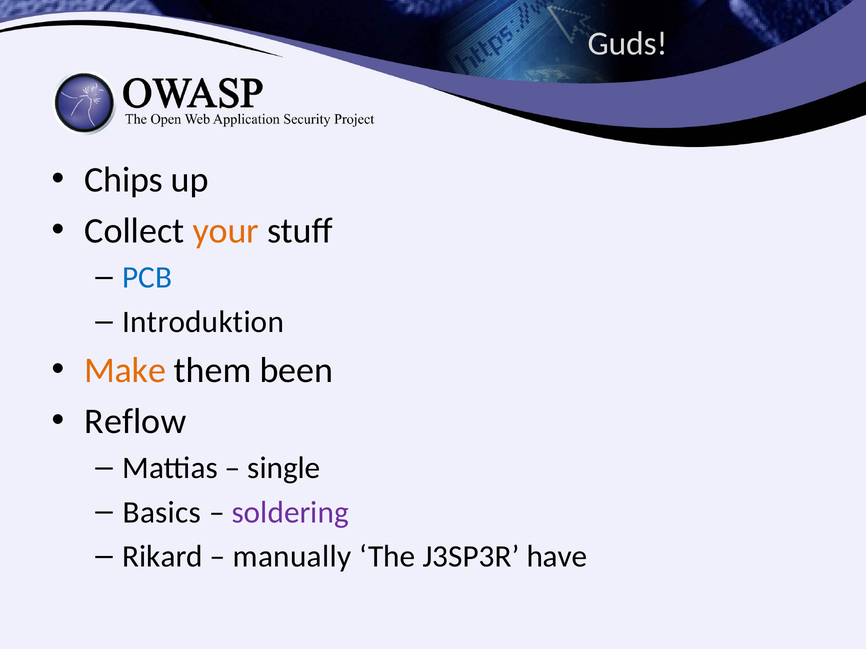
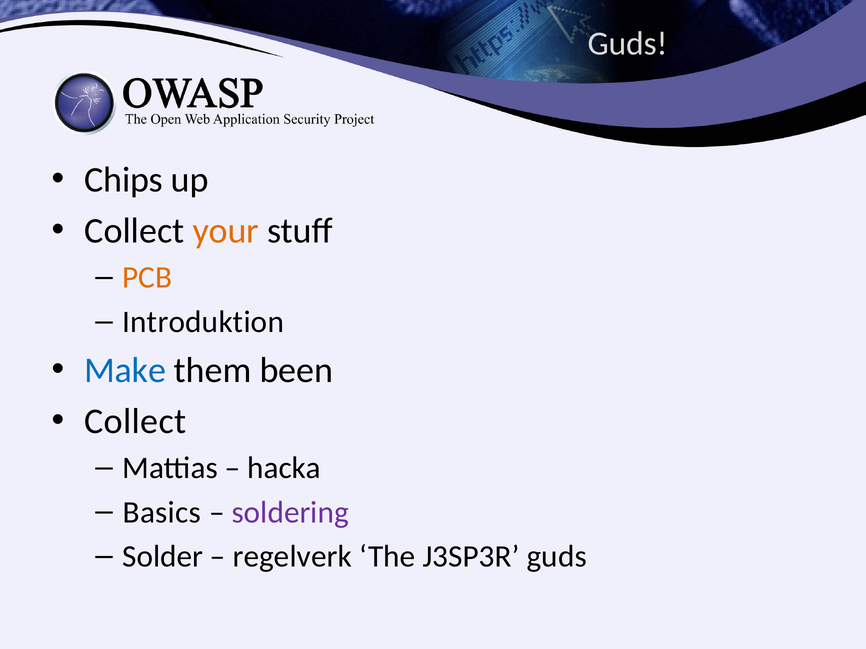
PCB colour: blue -> orange (147, 278)
Make colour: orange -> blue (125, 371)
Reflow: Reflow -> Collect (135, 422)
single: single -> hacka (284, 468)
Rikard: Rikard -> Solder (163, 557)
manually: manually -> regelverk (292, 557)
J3SP3R have: have -> guds (557, 557)
